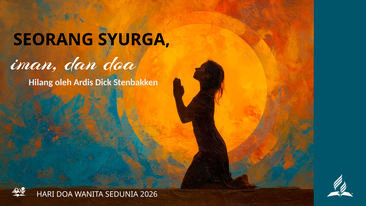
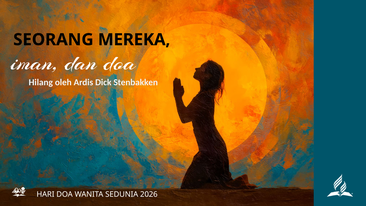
SYURGA: SYURGA -> MEREKA (134, 40)
